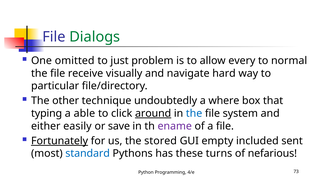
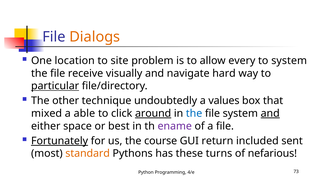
Dialogs colour: green -> orange (95, 37)
omitted: omitted -> location (75, 61)
just: just -> site (120, 61)
to normal: normal -> system (289, 61)
particular underline: none -> present (55, 86)
where: where -> values (224, 101)
typing: typing -> mixed (47, 114)
and underline: none -> present (270, 114)
easily: easily -> space (78, 126)
save: save -> best (119, 126)
stored: stored -> course (161, 141)
empty: empty -> return (217, 141)
standard colour: blue -> orange (88, 154)
